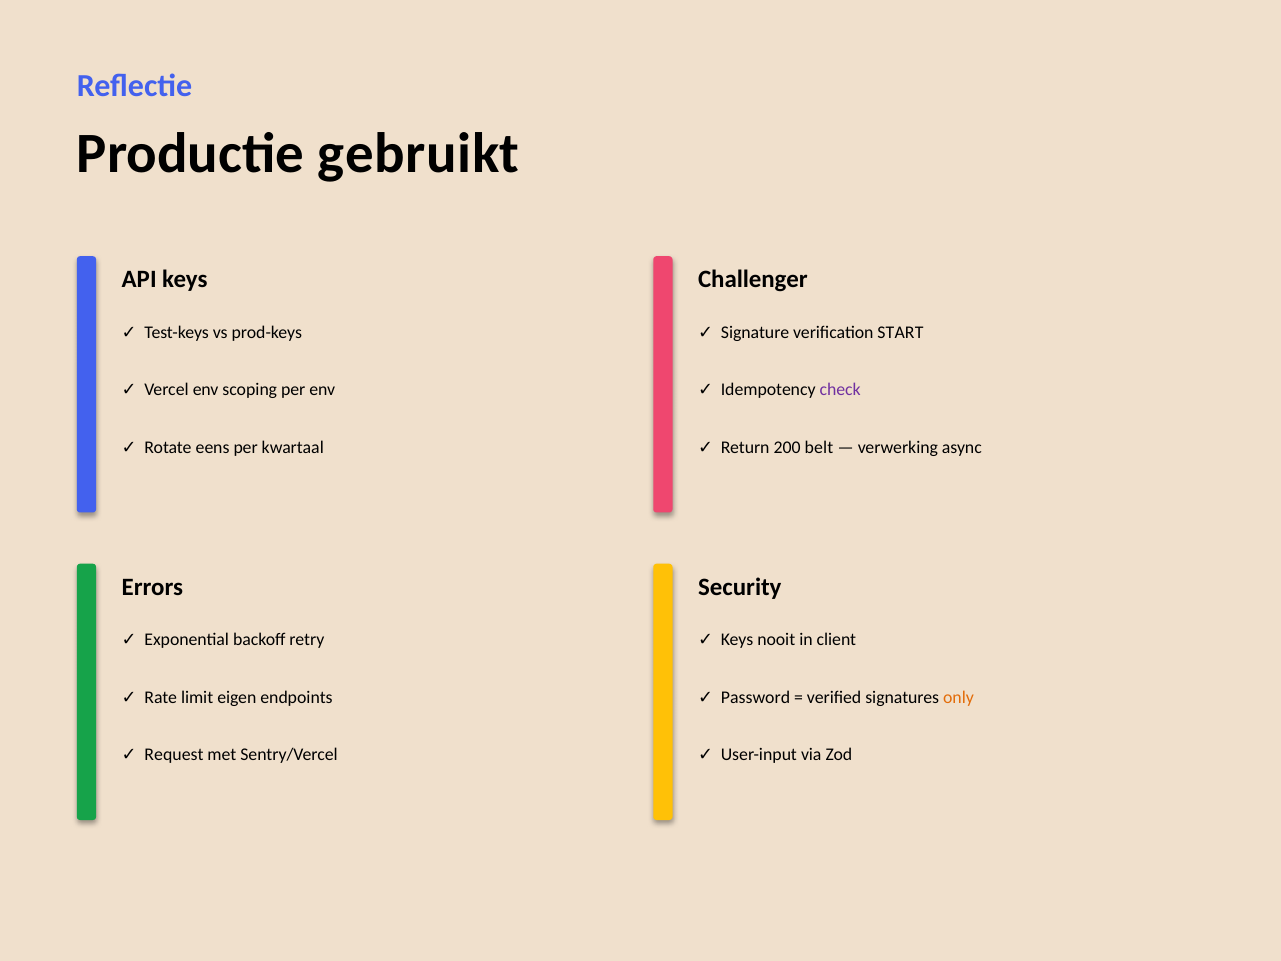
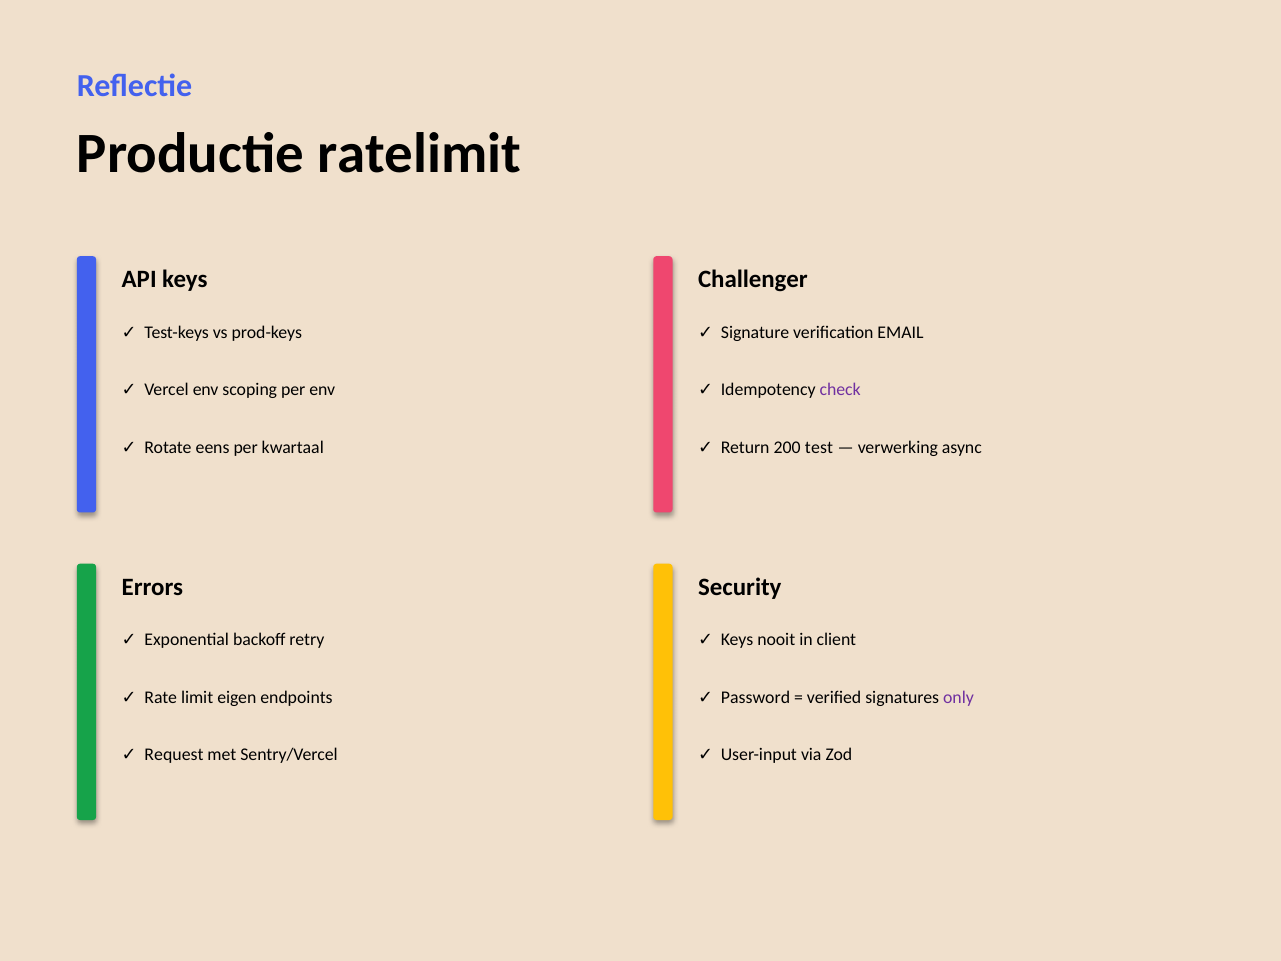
gebruikt: gebruikt -> ratelimit (419, 153)
START: START -> EMAIL (900, 332)
belt: belt -> test (819, 447)
only colour: orange -> purple (959, 697)
